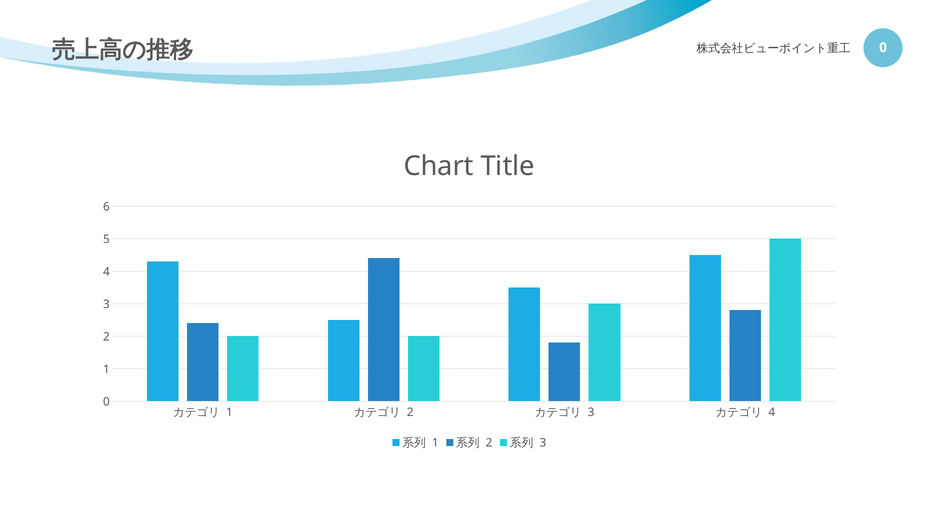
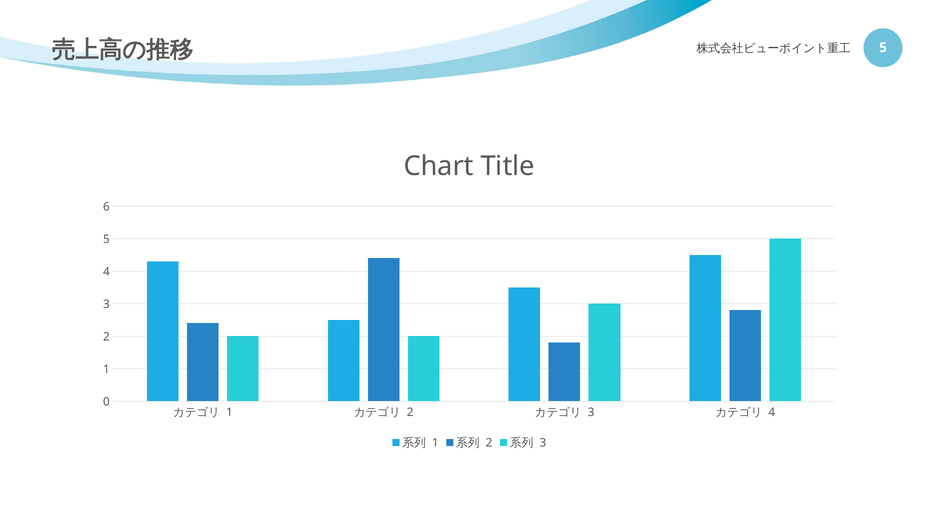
0: 0 -> 5 (883, 48)
